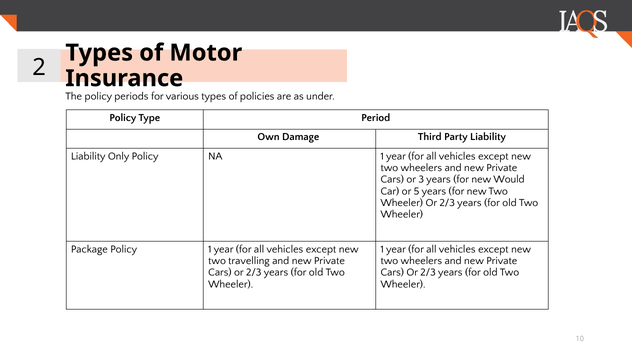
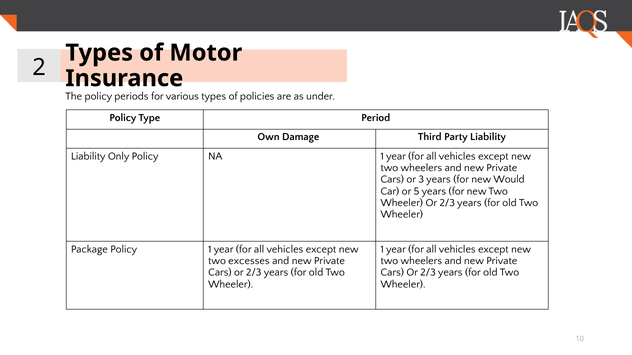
travelling: travelling -> excesses (249, 261)
